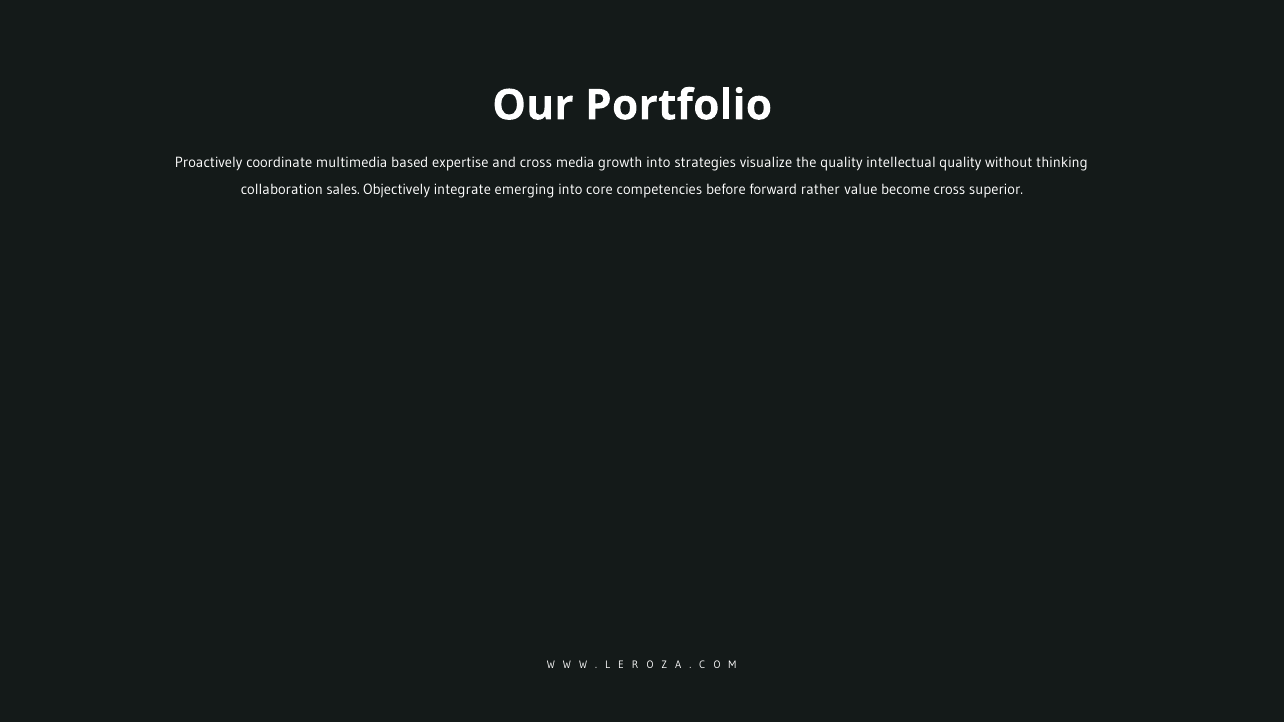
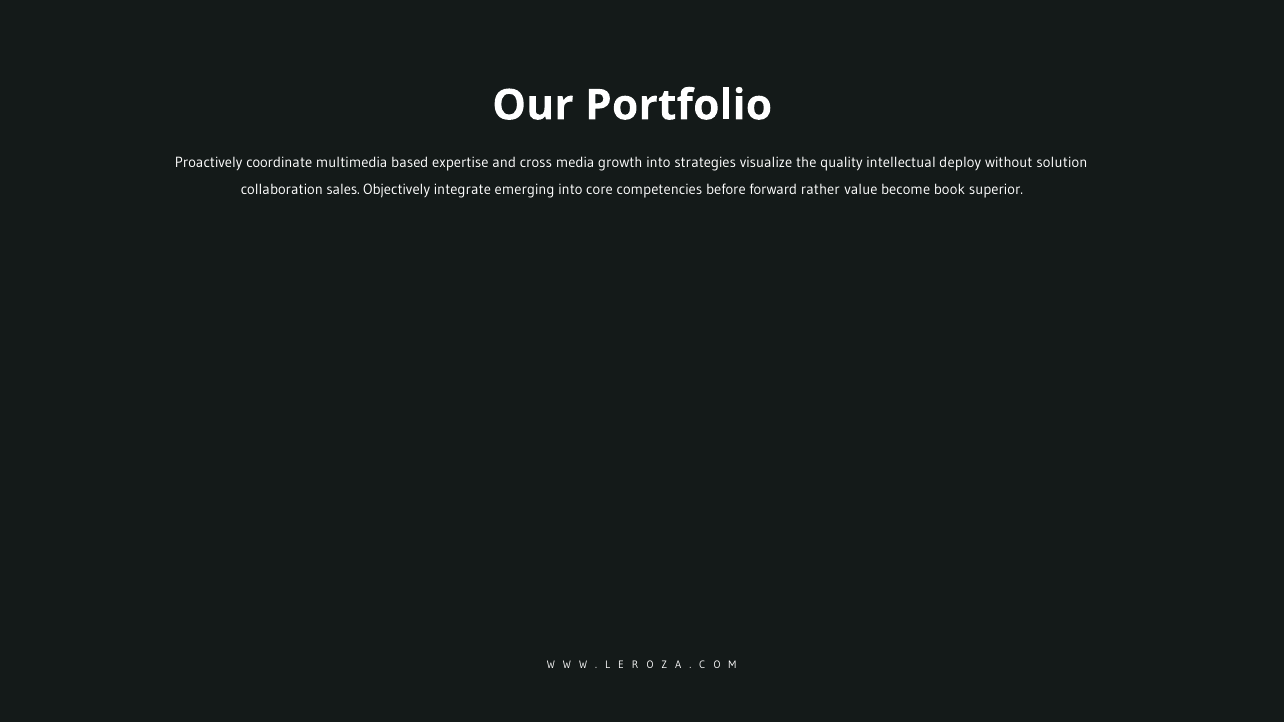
intellectual quality: quality -> deploy (960, 163)
thinking: thinking -> solution (1062, 163)
become cross: cross -> book (949, 190)
